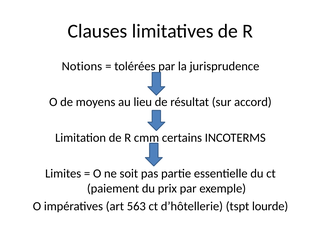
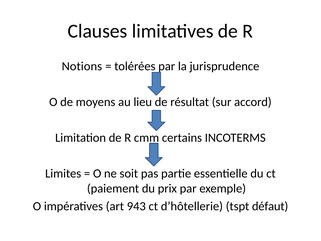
563: 563 -> 943 (136, 206)
lourde: lourde -> défaut (270, 206)
